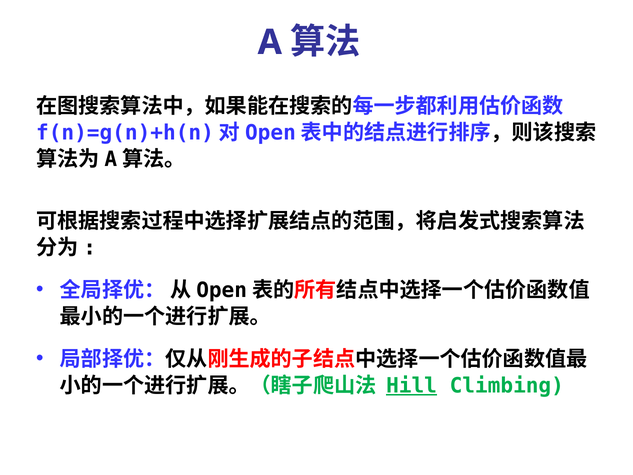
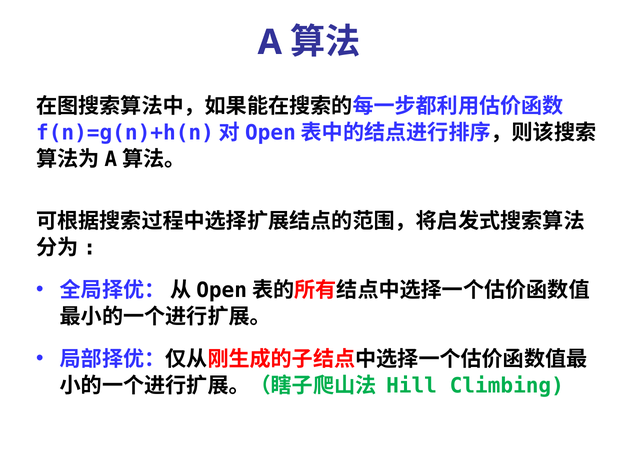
Hill underline: present -> none (412, 385)
